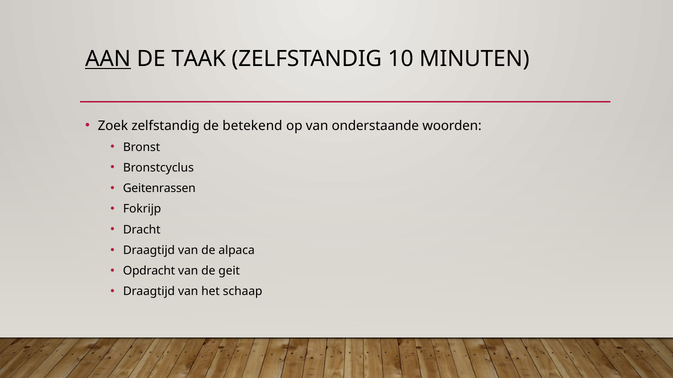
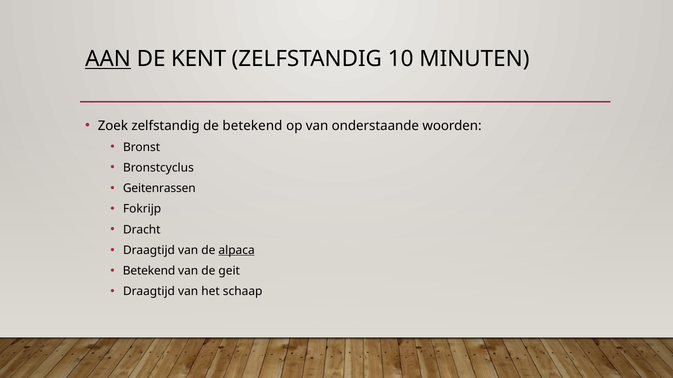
TAAK: TAAK -> KENT (199, 59)
alpaca underline: none -> present (237, 251)
Opdracht: Opdracht -> Betekend (149, 271)
